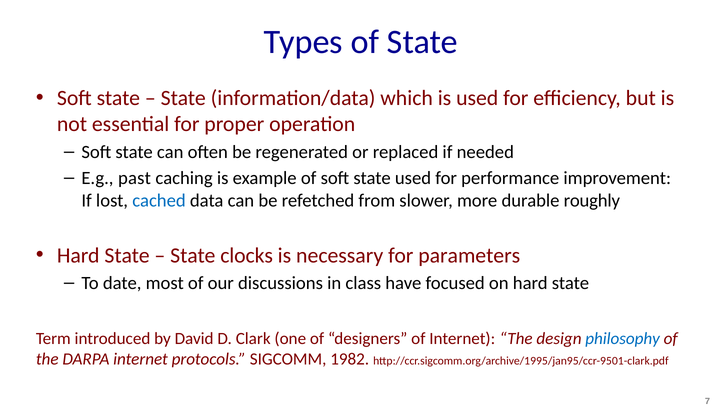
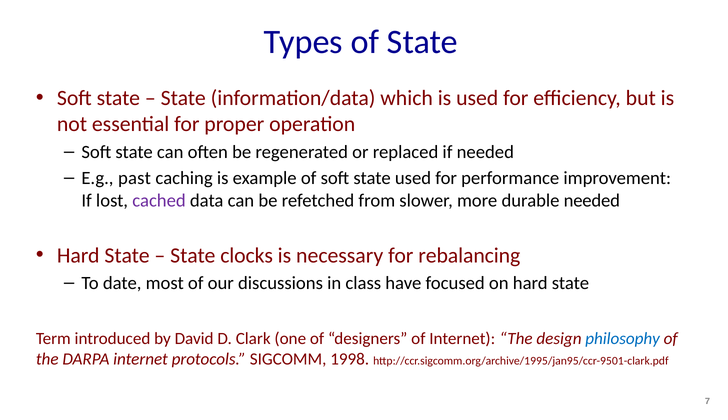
cached colour: blue -> purple (159, 201)
durable roughly: roughly -> needed (592, 201)
parameters: parameters -> rebalancing (469, 255)
1982: 1982 -> 1998 (350, 359)
